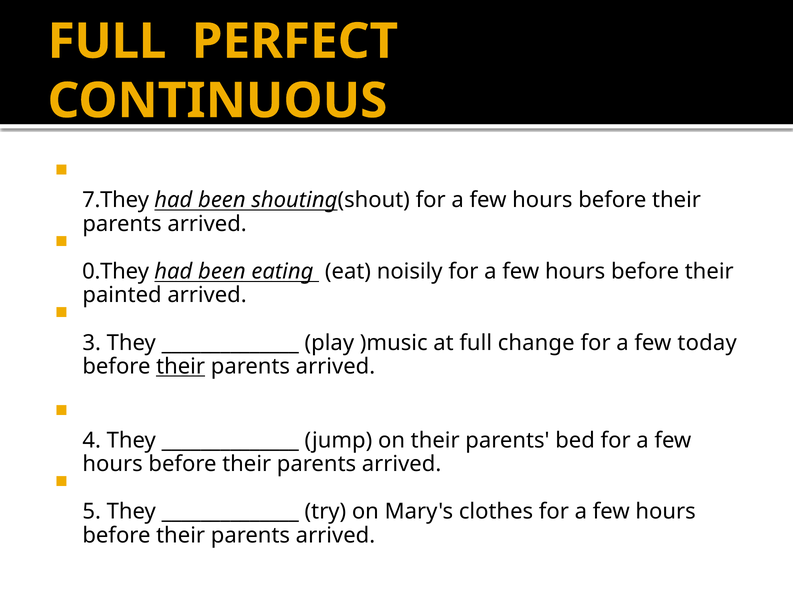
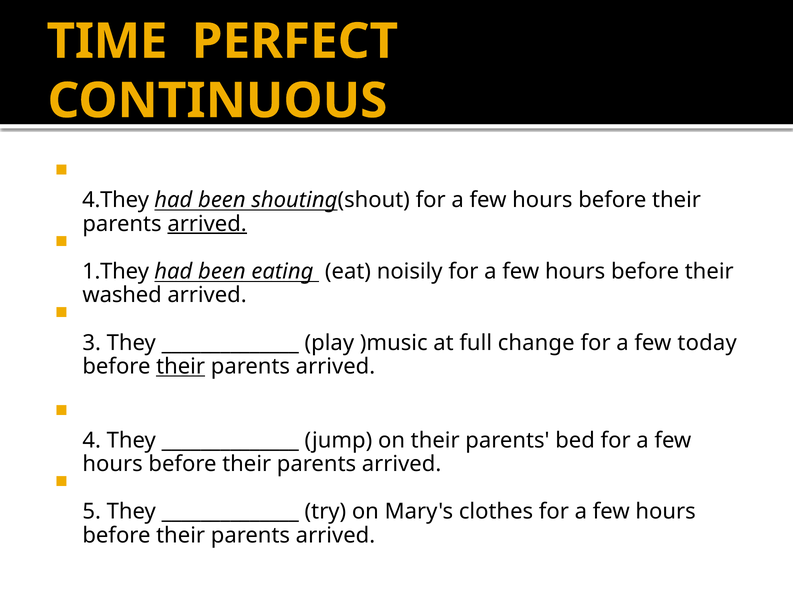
FULL: FULL -> TIME (107, 41)
7.They: 7.They -> 4.They (116, 200)
arrived underline: none -> present (207, 224)
0.They: 0.They -> 1.They (116, 272)
painted: painted -> washed (122, 296)
